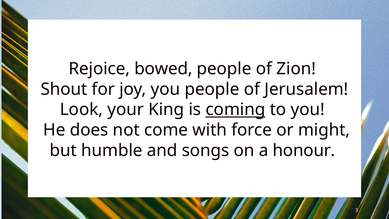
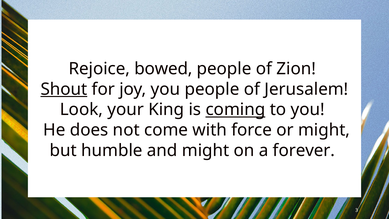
Shout underline: none -> present (64, 89)
and songs: songs -> might (206, 150)
honour: honour -> forever (304, 150)
